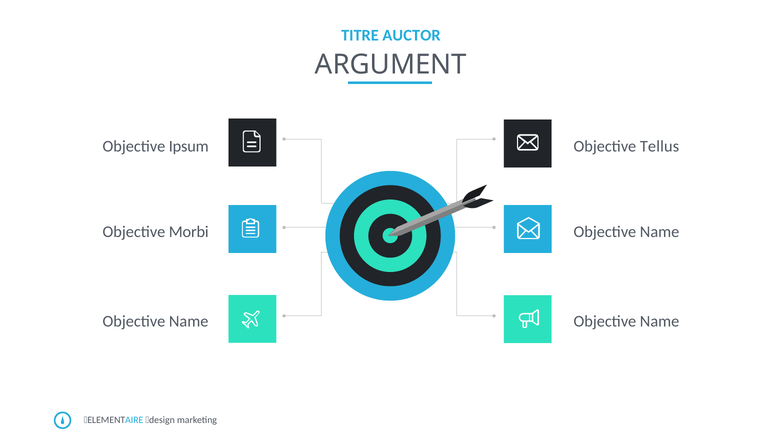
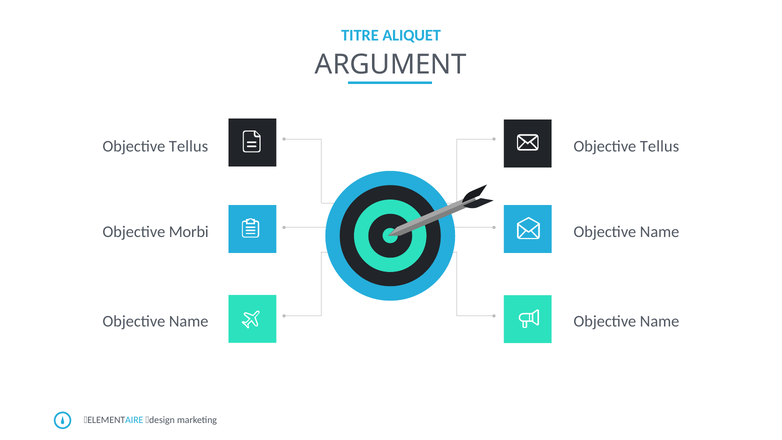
AUCTOR: AUCTOR -> ALIQUET (412, 35)
Ipsum: Ipsum -> Tellus (189, 146)
